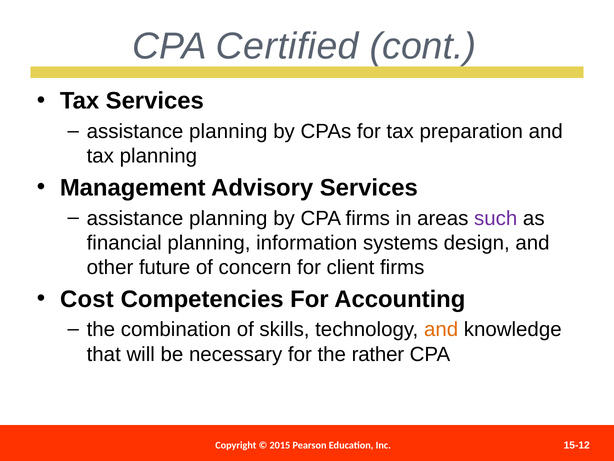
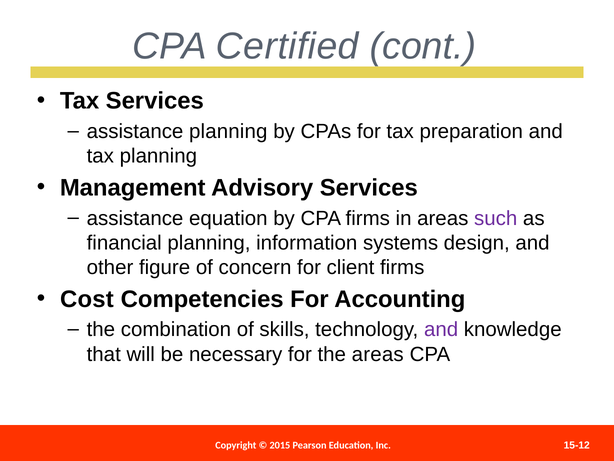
planning: planning -> equation (228, 218)
future: future -> figure (165, 267)
and colour: orange -> purple (441, 329)
the rather: rather -> areas (378, 354)
